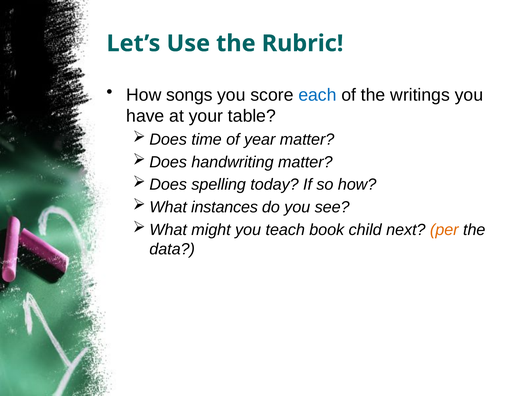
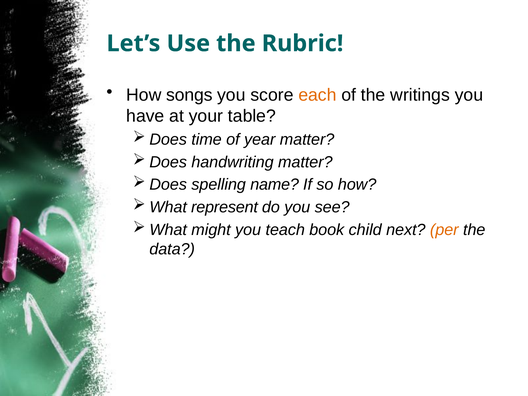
each colour: blue -> orange (317, 95)
today: today -> name (275, 185)
instances: instances -> represent (225, 207)
